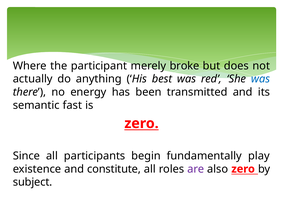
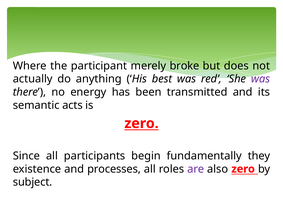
was colour: blue -> purple (261, 79)
fast: fast -> acts (72, 105)
play: play -> they (259, 156)
constitute: constitute -> processes (114, 169)
